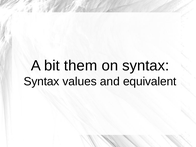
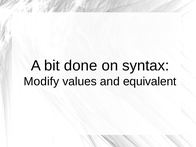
them: them -> done (81, 66)
Syntax: Syntax -> Modify (41, 81)
